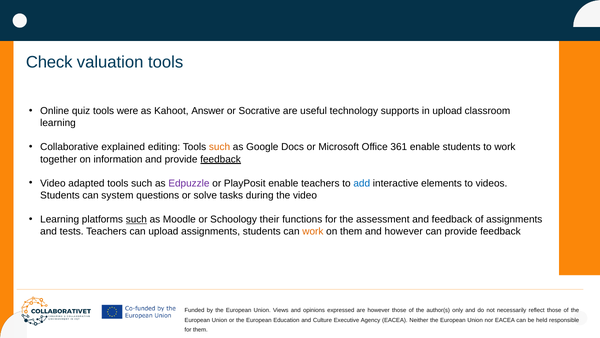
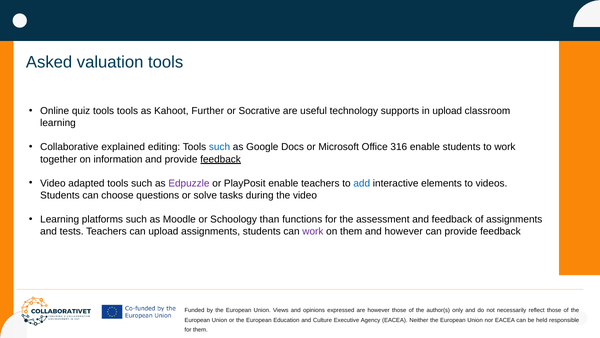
Check: Check -> Asked (49, 62)
tools were: were -> tools (127, 111)
Answer: Answer -> Further (208, 111)
such colour: orange -> blue (220, 147)
361: 361 -> 316 (399, 147)
system: system -> choose (117, 195)
such underline: present -> none (136, 219)
their: their -> than (270, 219)
work colour: orange -> purple (313, 231)
